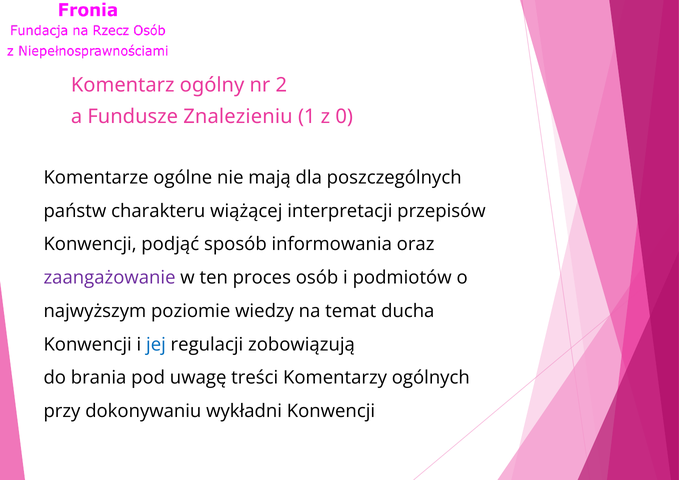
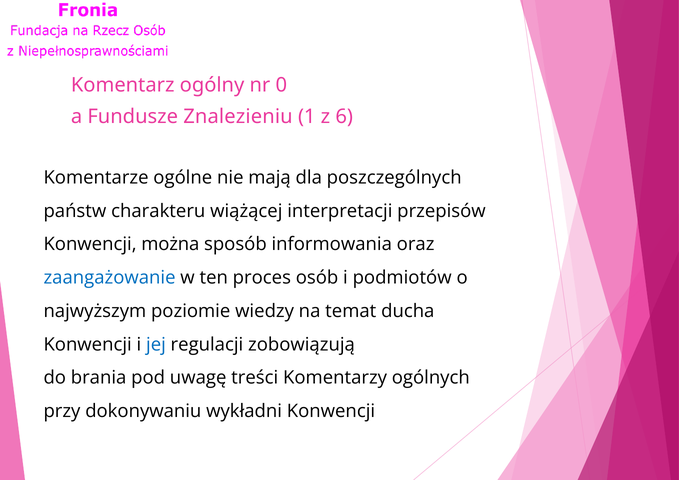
2: 2 -> 0 (281, 85)
0: 0 -> 6 (344, 117)
podjąć: podjąć -> można (170, 244)
zaangażowanie colour: purple -> blue (110, 278)
